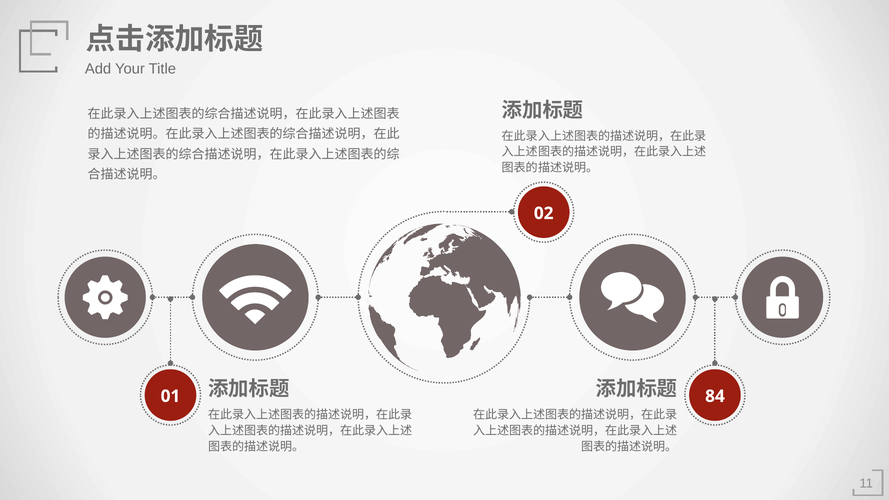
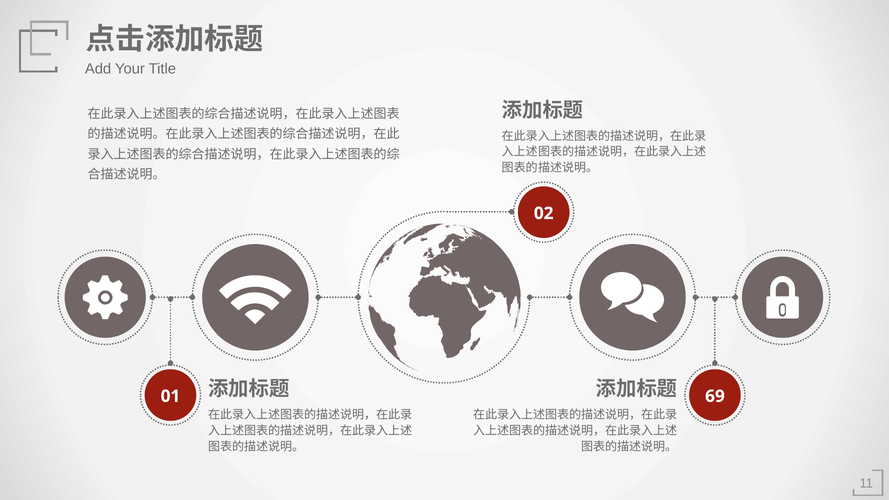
84: 84 -> 69 (715, 396)
